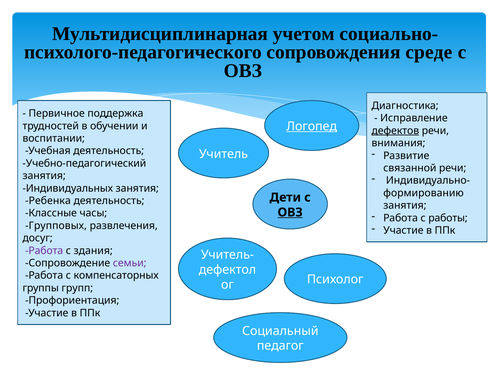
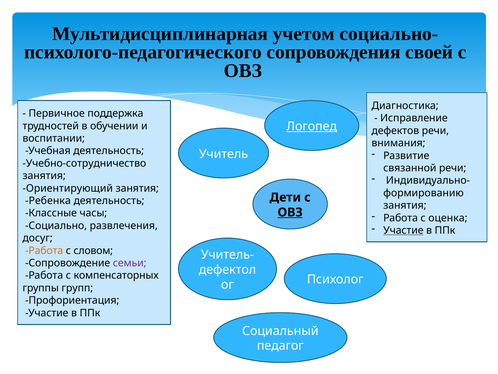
среде: среде -> своей (429, 52)
дефектов underline: present -> none (395, 130)
Учебно-педагогический: Учебно-педагогический -> Учебно-сотрудничество (84, 163)
Индивидуальных: Индивидуальных -> Ориентирующий (68, 188)
работы: работы -> оценка (448, 218)
Групповых: Групповых -> Социально (56, 225)
Участие underline: none -> present (403, 230)
Работа colour: purple -> orange (44, 250)
здания: здания -> словом (93, 250)
